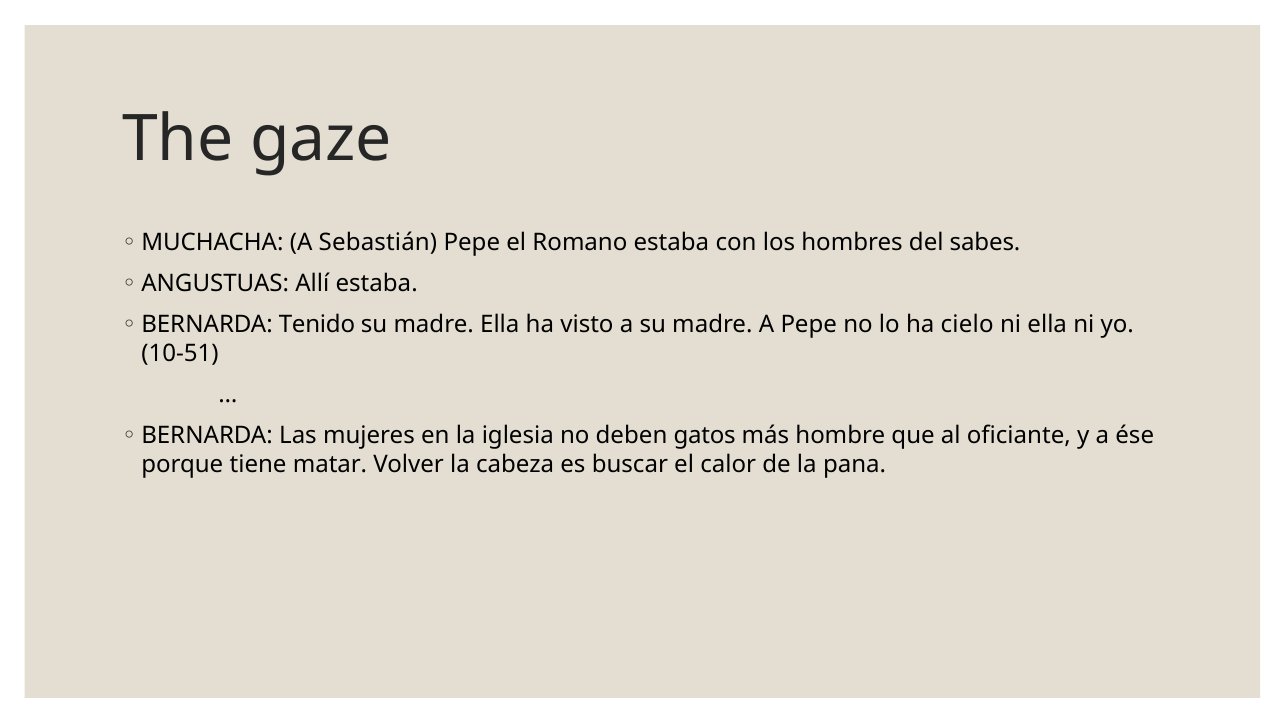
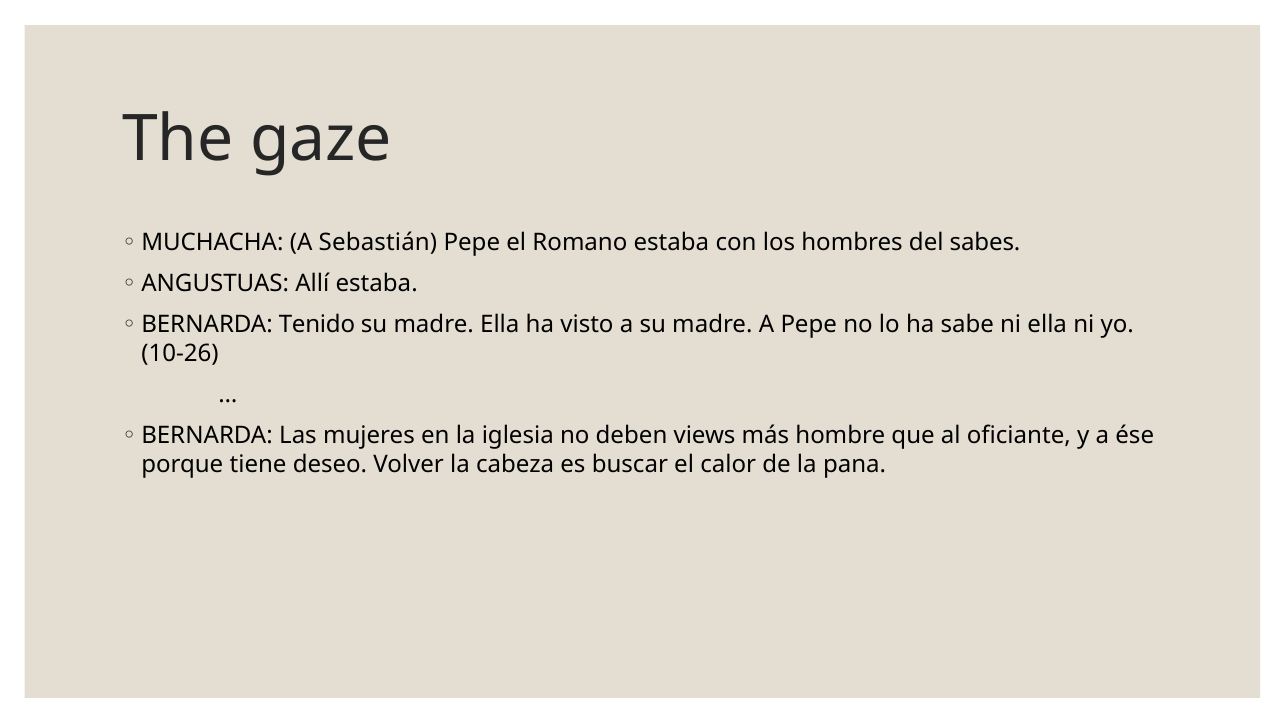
cielo: cielo -> sabe (967, 325)
10-51: 10-51 -> 10-26 (180, 353)
gatos: gatos -> views (705, 435)
matar: matar -> deseo (330, 464)
